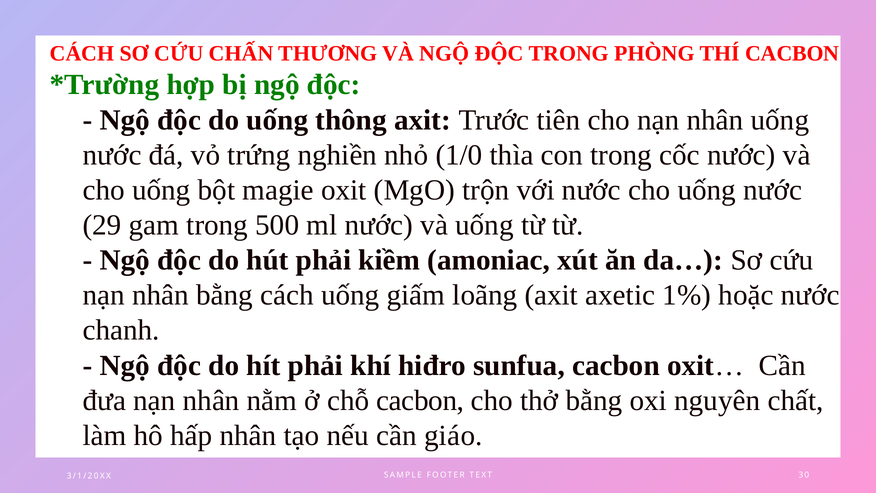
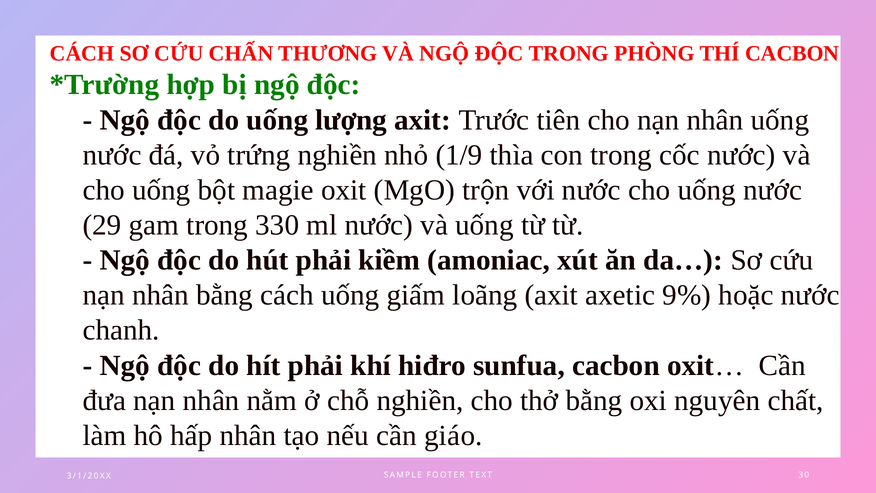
thông: thông -> lượng (351, 120)
1/0: 1/0 -> 1/9 (459, 155)
500: 500 -> 330 (277, 225)
1%: 1% -> 9% (687, 295)
chỗ cacbon: cacbon -> nghiền (420, 400)
